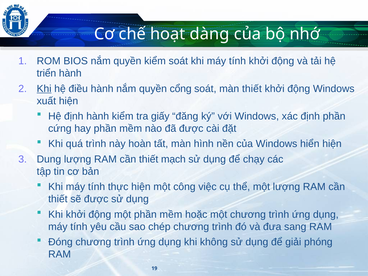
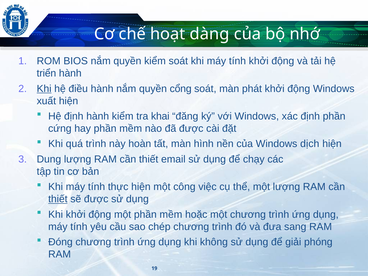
màn thiết: thiết -> phát (252, 89)
giấy: giấy -> khai (160, 116)
hiển: hiển -> dịch (310, 144)
mạch: mạch -> email (173, 159)
thiết underline: none -> present (58, 199)
